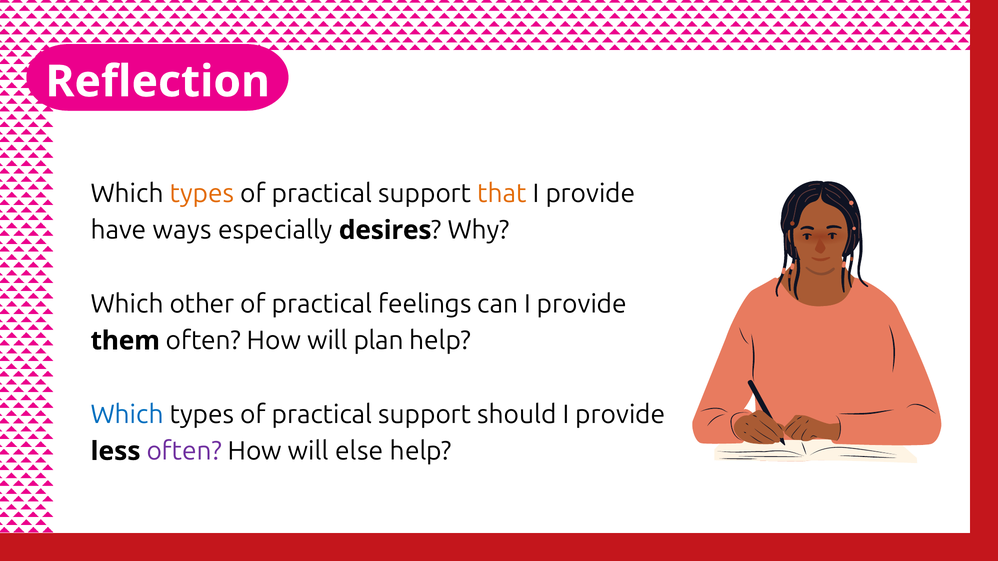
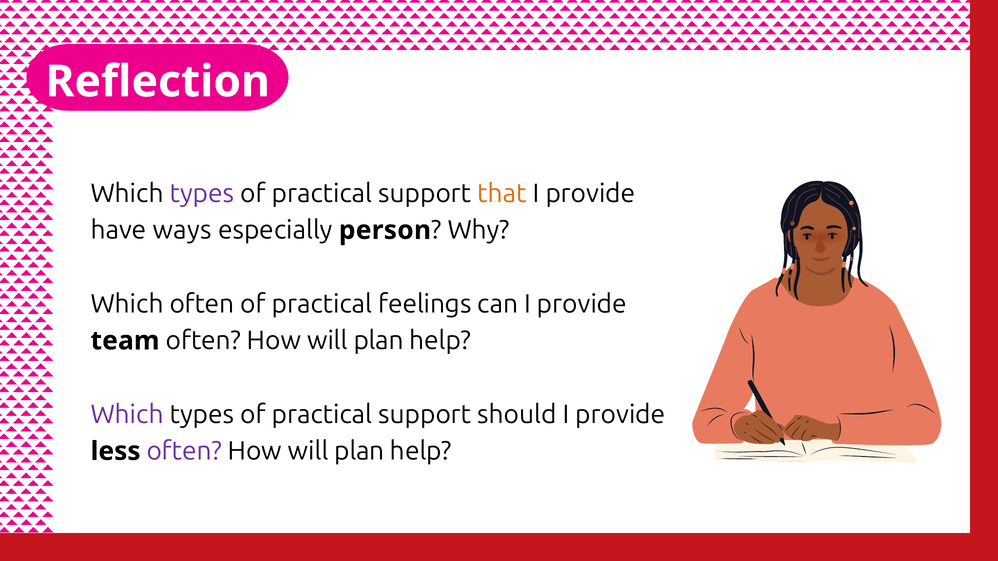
types colour: orange -> purple (202, 194)
desires: desires -> person (385, 230)
Which other: other -> often (202, 304)
them: them -> team (125, 341)
Which colour: blue -> purple (127, 415)
else: else -> plan (359, 452)
